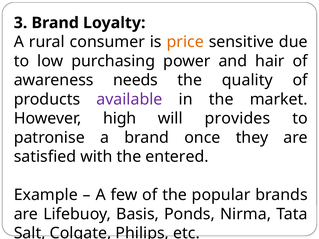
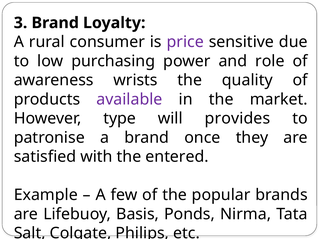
price colour: orange -> purple (185, 42)
hair: hair -> role (270, 61)
needs: needs -> wrists (136, 80)
high: high -> type (120, 119)
